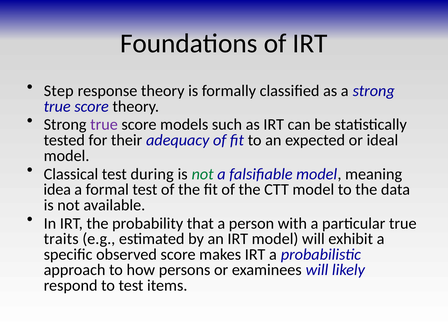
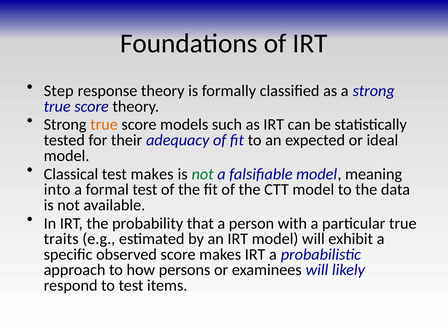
true colour: purple -> orange (104, 125)
test during: during -> makes (152, 174)
idea: idea -> into (57, 190)
